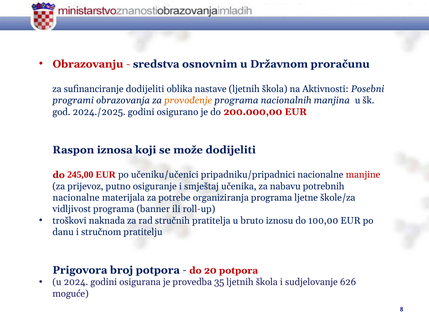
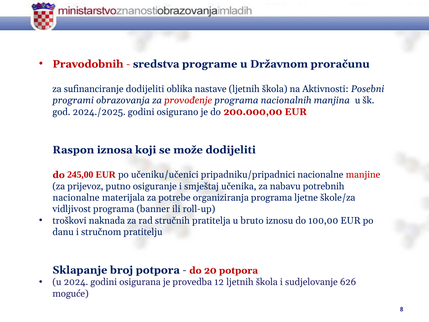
Obrazovanju: Obrazovanju -> Pravodobnih (88, 64)
osnovnim: osnovnim -> programe (210, 64)
provođenje colour: orange -> red (188, 100)
Prigovora: Prigovora -> Sklapanje (80, 270)
35: 35 -> 12 (219, 282)
